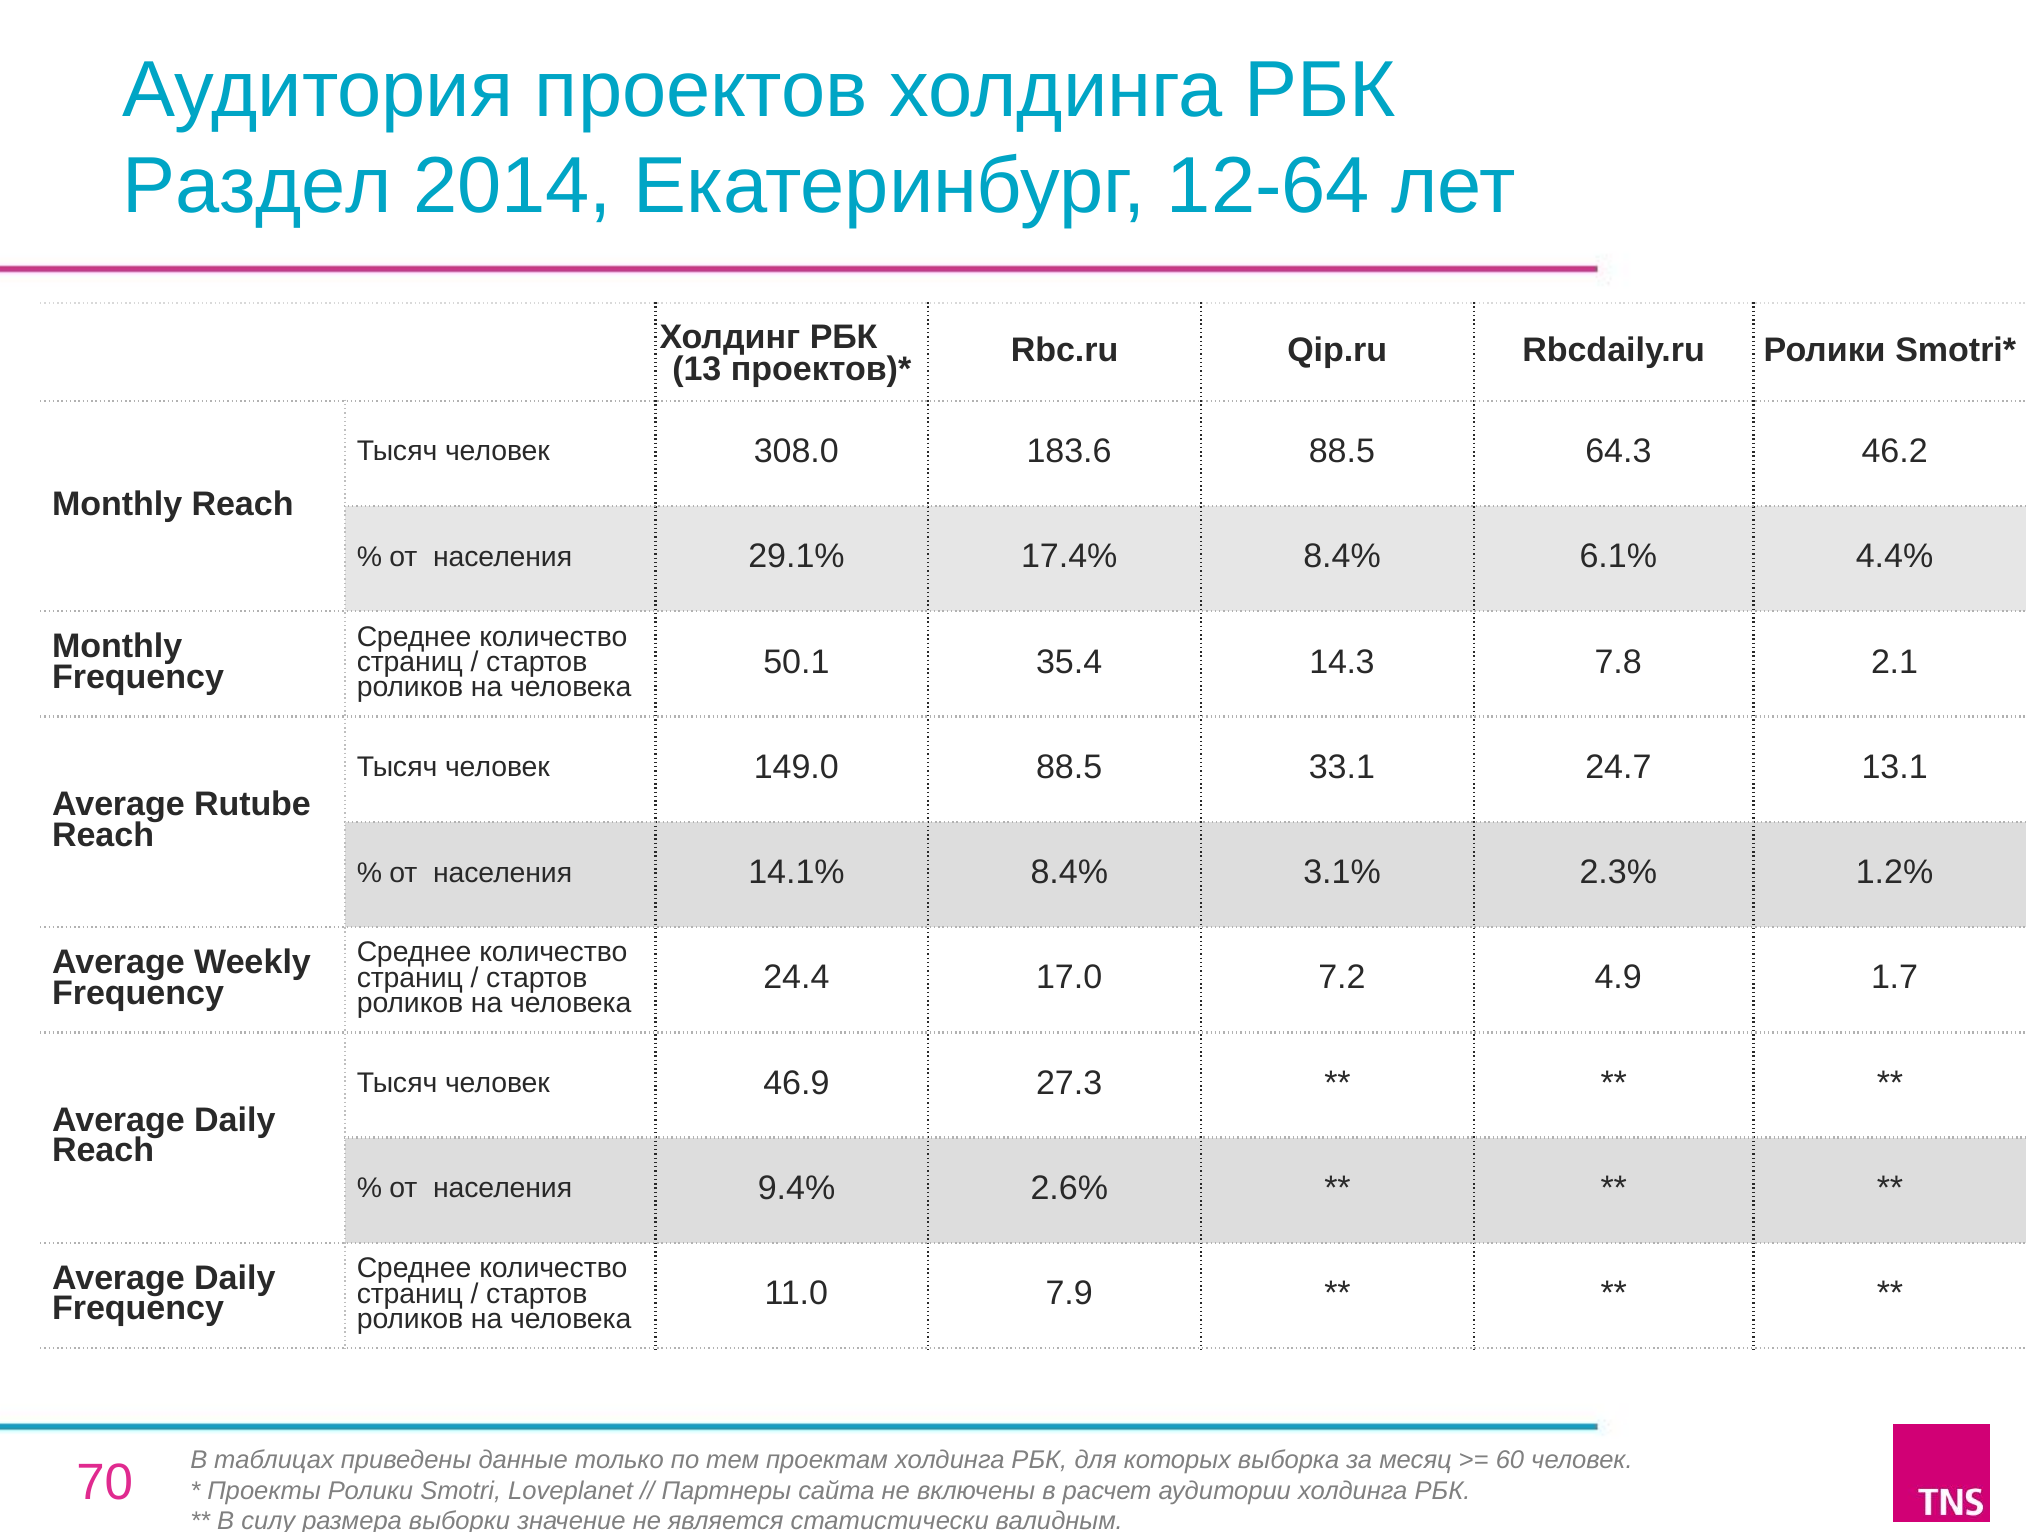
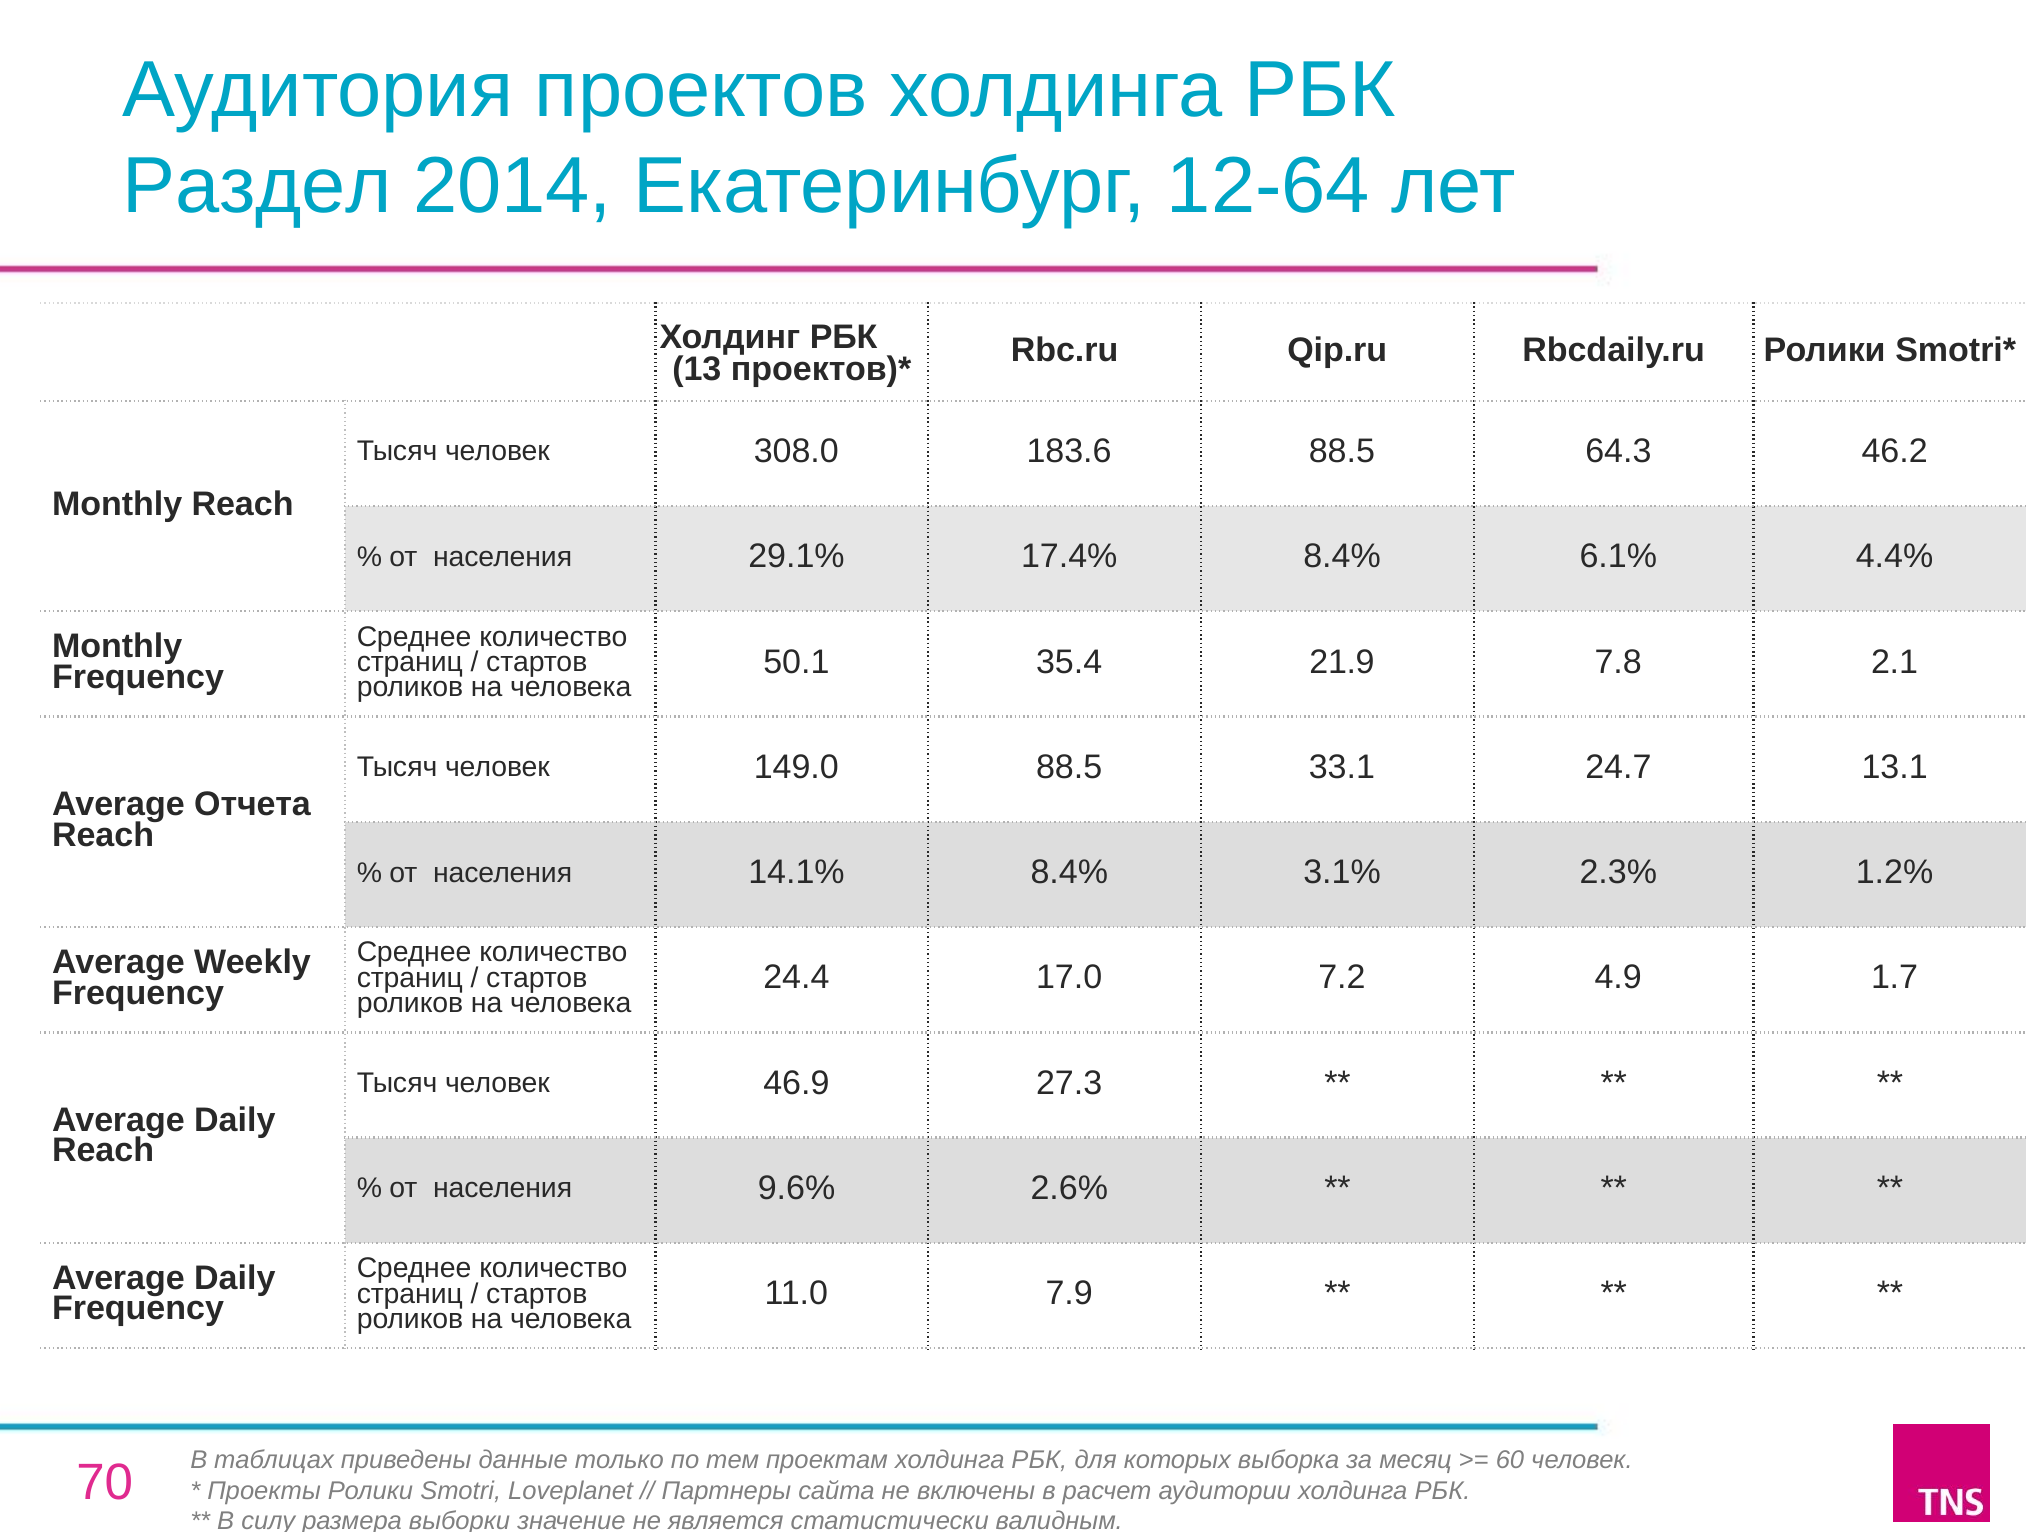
14.3: 14.3 -> 21.9 (1342, 662)
Rutube: Rutube -> Отчета (253, 805)
9.4%: 9.4% -> 9.6% (797, 1188)
